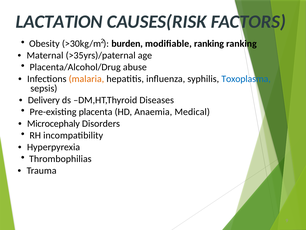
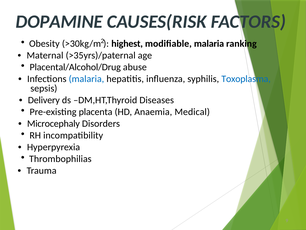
LACTATION: LACTATION -> DOPAMINE (59, 22)
burden: burden -> highest (127, 44)
modifiable ranking: ranking -> malaria (209, 44)
Placenta/Alcohol/Drug: Placenta/Alcohol/Drug -> Placental/Alcohol/Drug (75, 67)
malaria colour: orange -> blue (86, 79)
